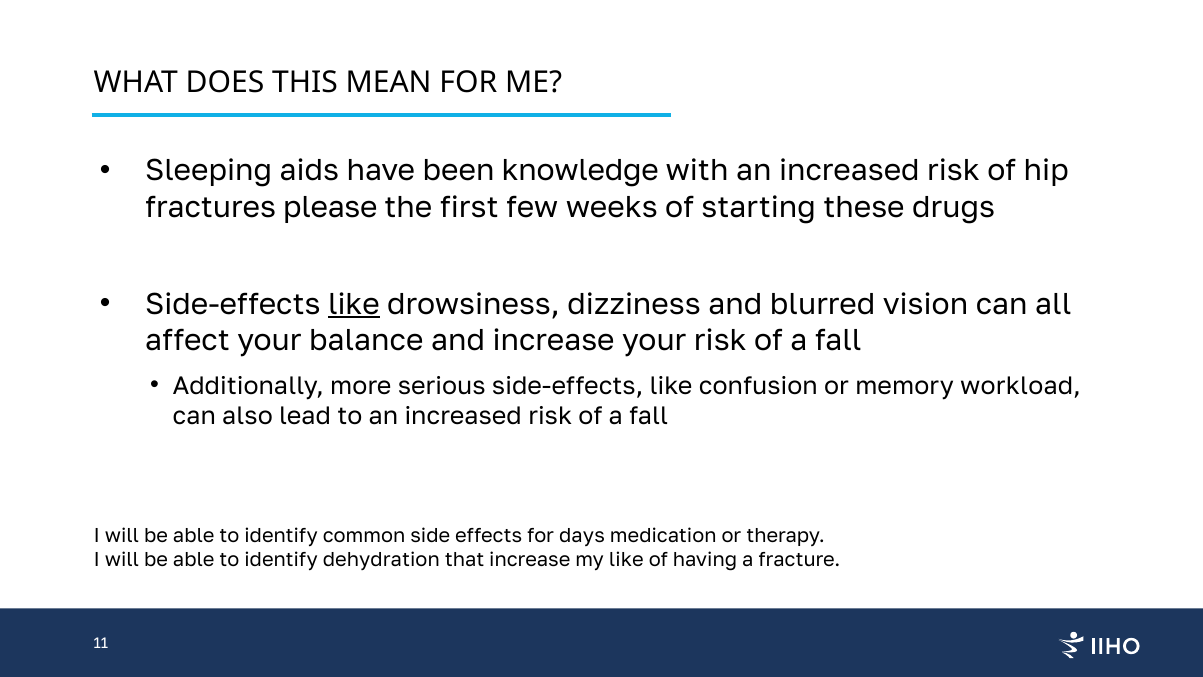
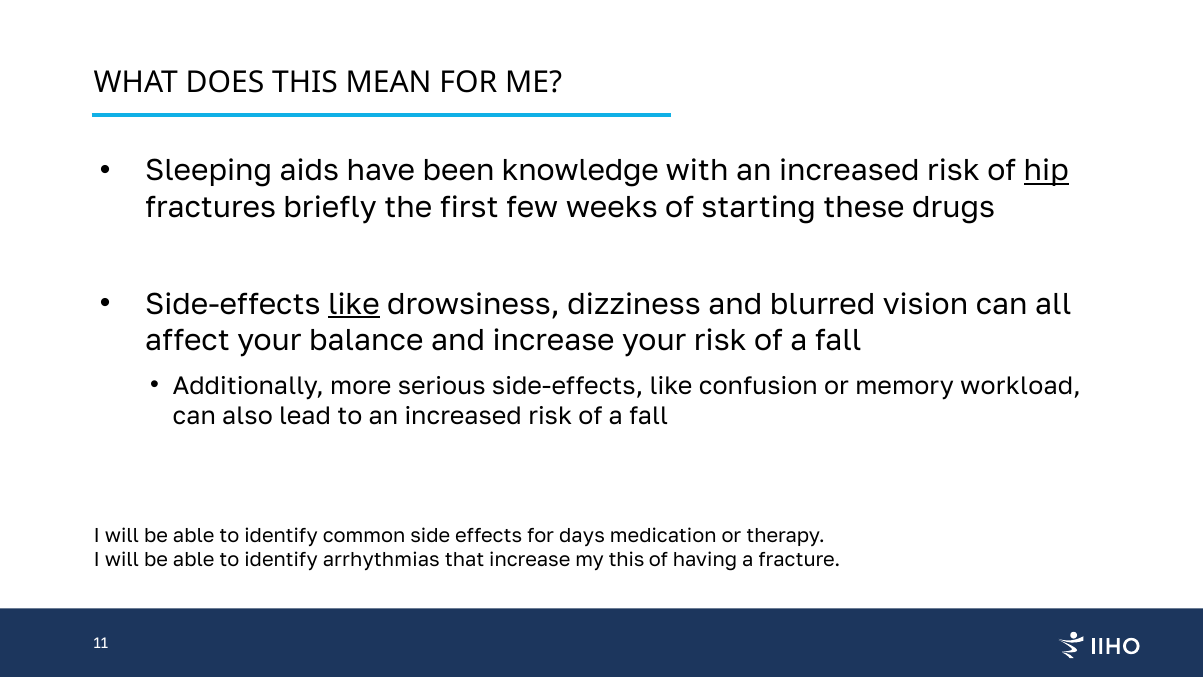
hip underline: none -> present (1046, 171)
please: please -> briefly (330, 207)
dehydration: dehydration -> arrhythmias (381, 559)
my like: like -> this (627, 559)
